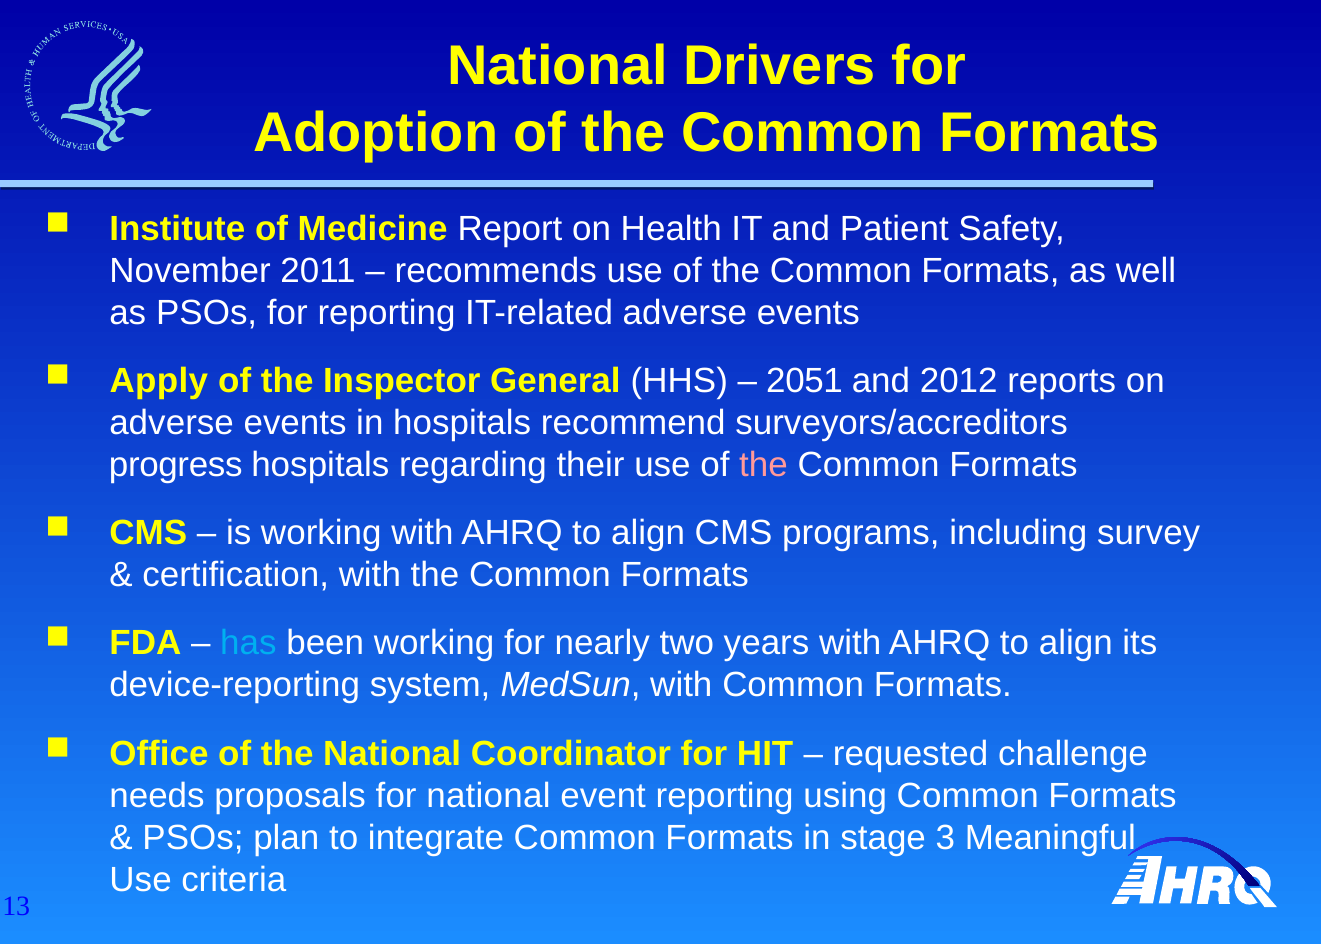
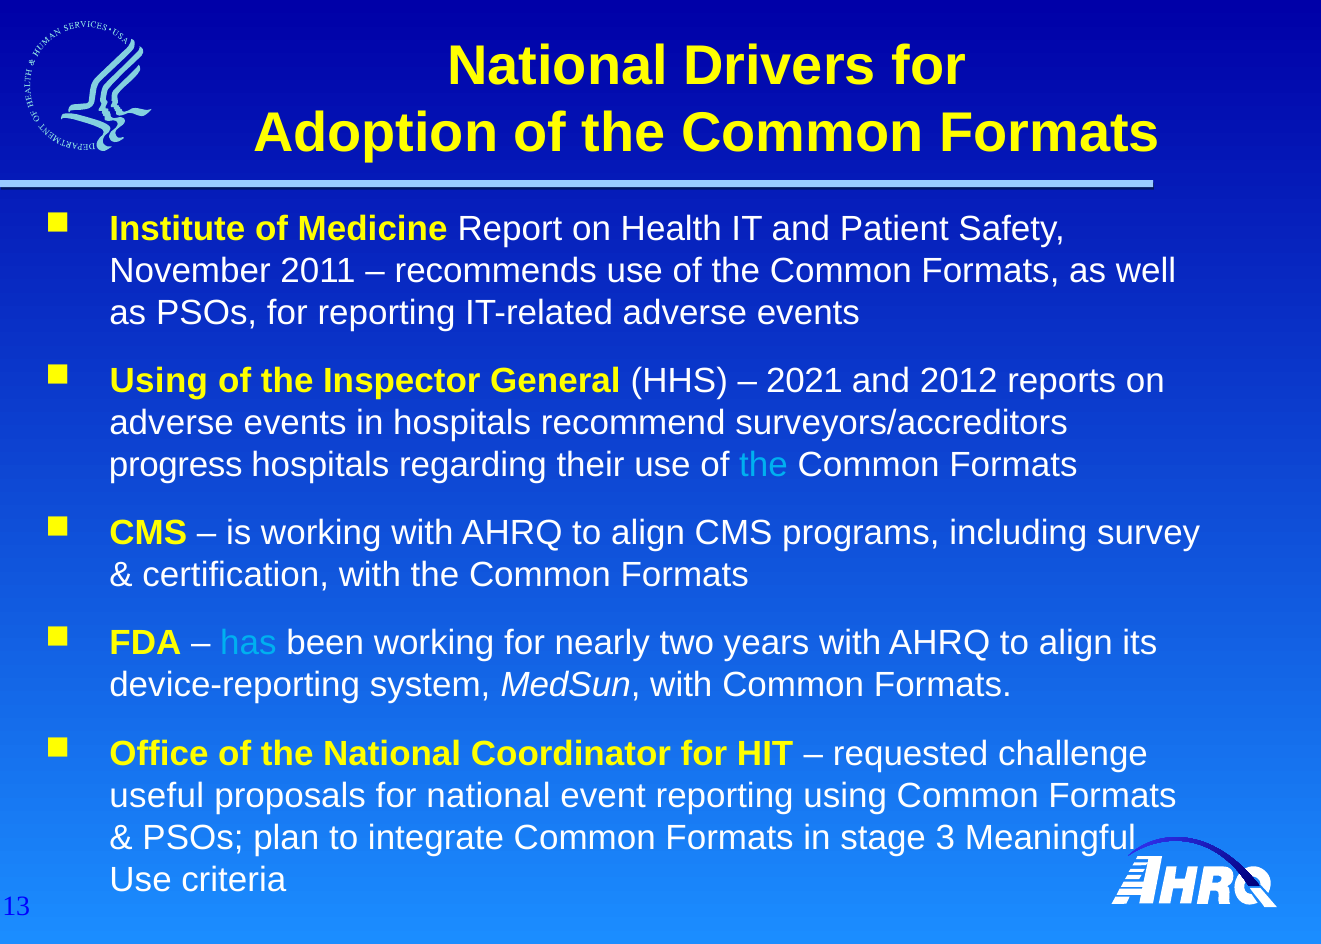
Apply: Apply -> Using (159, 381)
2051: 2051 -> 2021 (805, 381)
the colour: pink -> light blue (764, 465)
needs: needs -> useful (157, 795)
